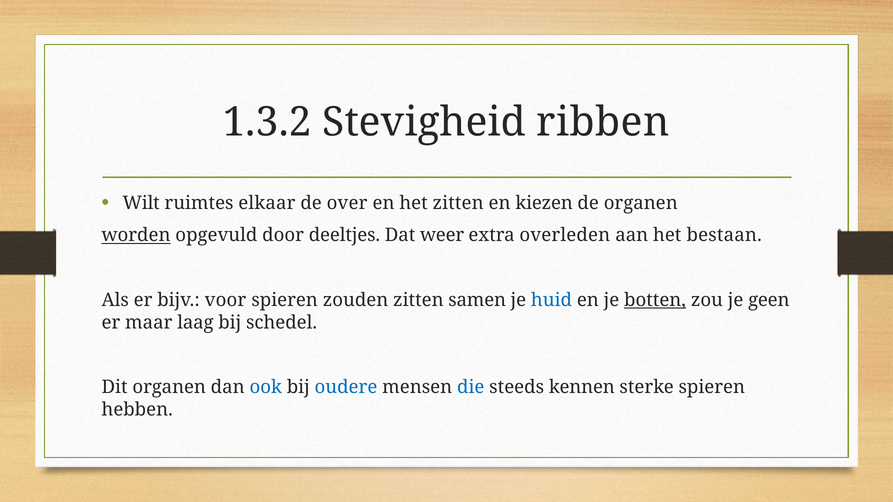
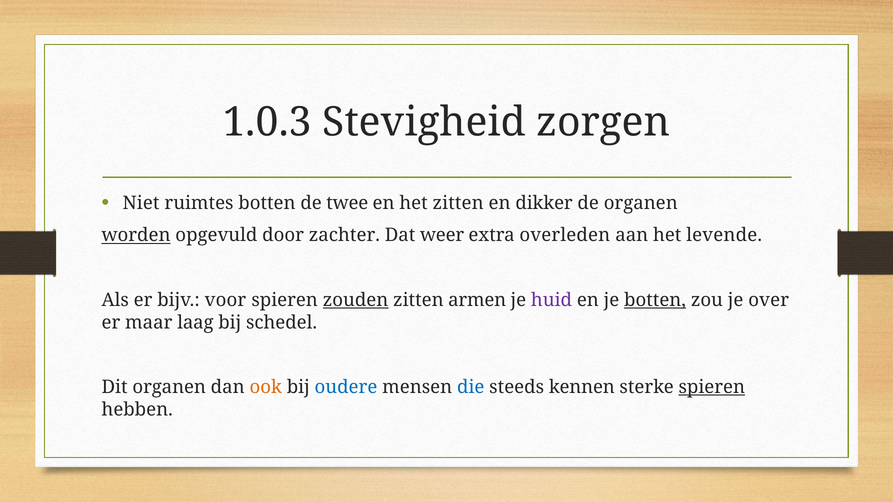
1.3.2: 1.3.2 -> 1.0.3 (267, 123)
ribben: ribben -> zorgen (603, 123)
Wilt: Wilt -> Niet (141, 203)
ruimtes elkaar: elkaar -> botten (267, 203)
over: over -> twee (347, 203)
kiezen: kiezen -> dikker (544, 203)
deeltjes: deeltjes -> zachter (344, 235)
bestaan: bestaan -> levende (724, 235)
zouden underline: none -> present (356, 300)
samen: samen -> armen (477, 300)
huid colour: blue -> purple (551, 300)
geen: geen -> over (769, 300)
ook colour: blue -> orange (266, 387)
spieren underline: none -> present (712, 387)
